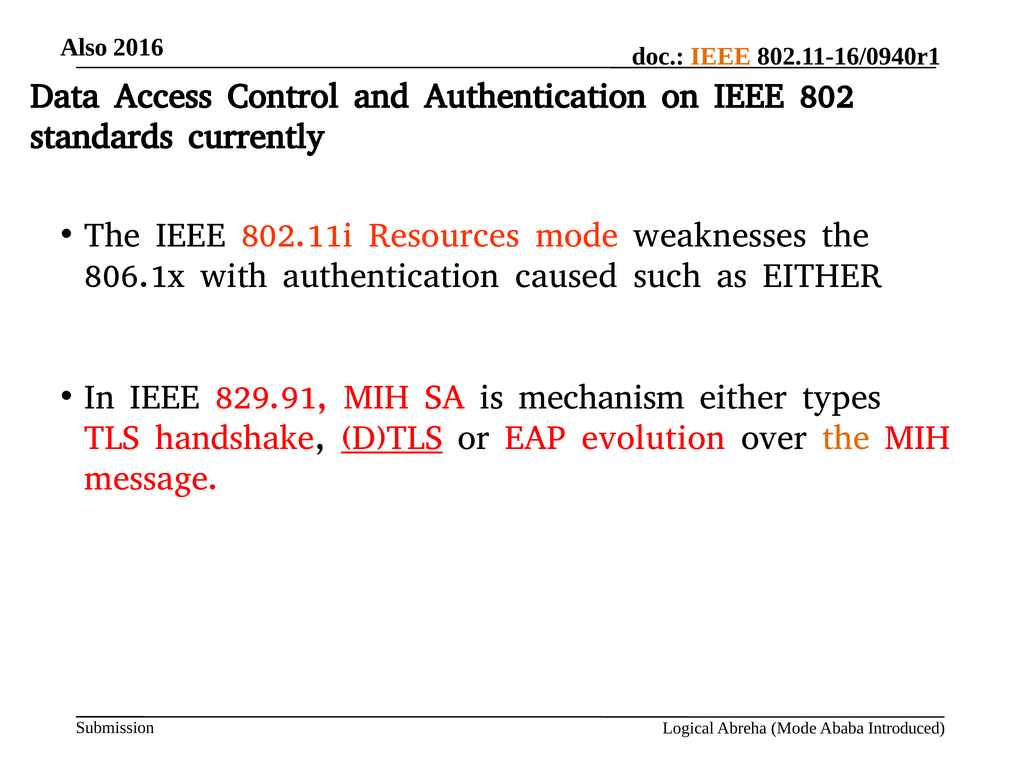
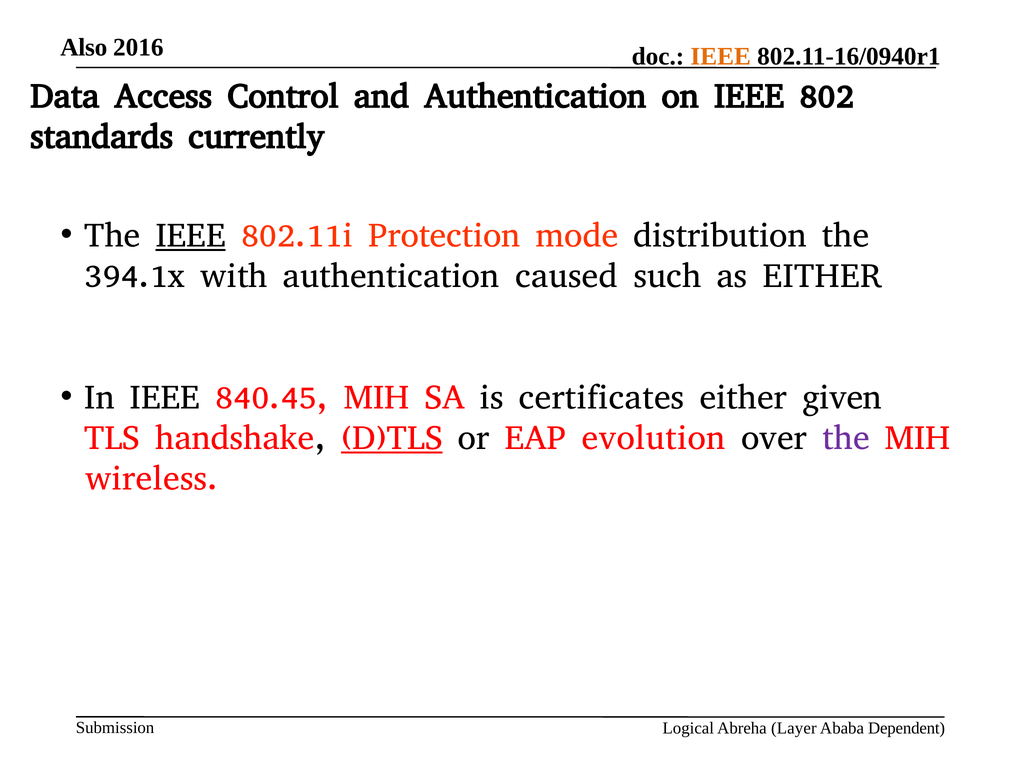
IEEE underline: none -> present (191, 236)
Resources: Resources -> Protection (444, 236)
weaknesses: weaknesses -> distribution (720, 236)
806.1x: 806.1x -> 394.1x (135, 276)
829.91: 829.91 -> 840.45 (272, 397)
mechanism: mechanism -> certificates (601, 397)
types: types -> given (842, 397)
the colour: orange -> purple (846, 438)
message: message -> wireless (152, 478)
Abreha Mode: Mode -> Layer (794, 728)
Introduced: Introduced -> Dependent (907, 728)
